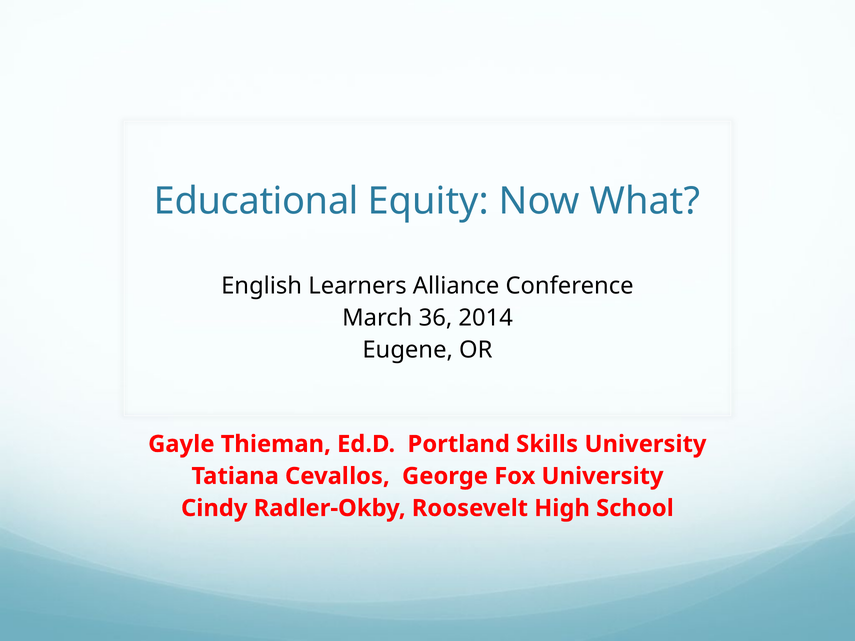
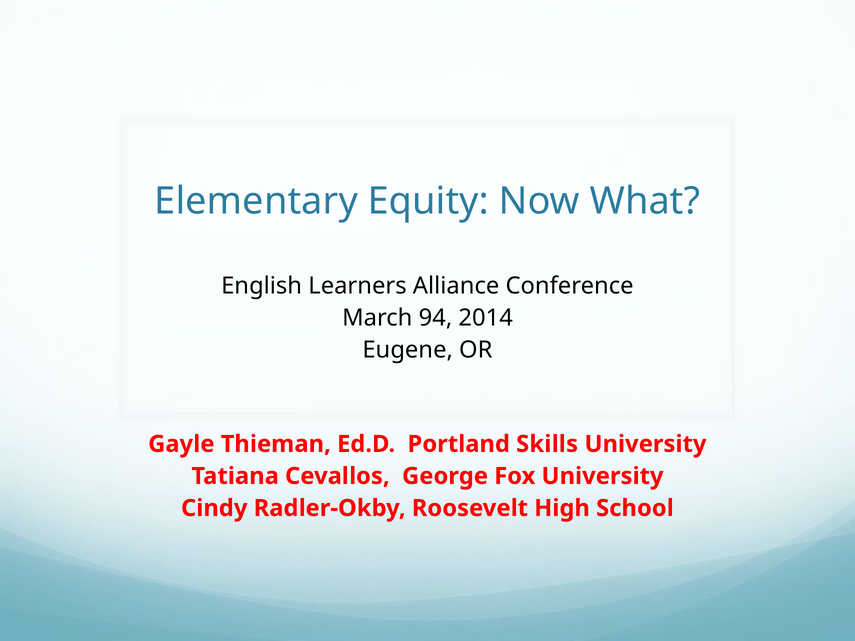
Educational: Educational -> Elementary (256, 201)
36: 36 -> 94 (435, 318)
